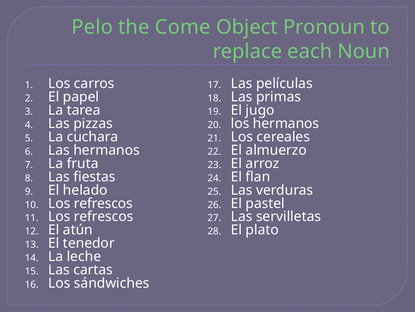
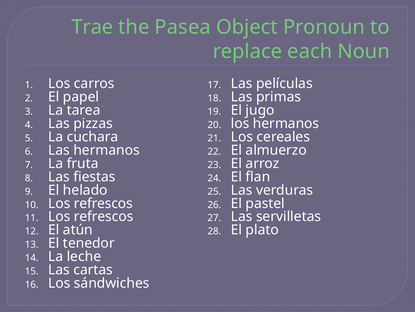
Pelo: Pelo -> Trae (92, 27)
Come: Come -> Pasea (183, 27)
